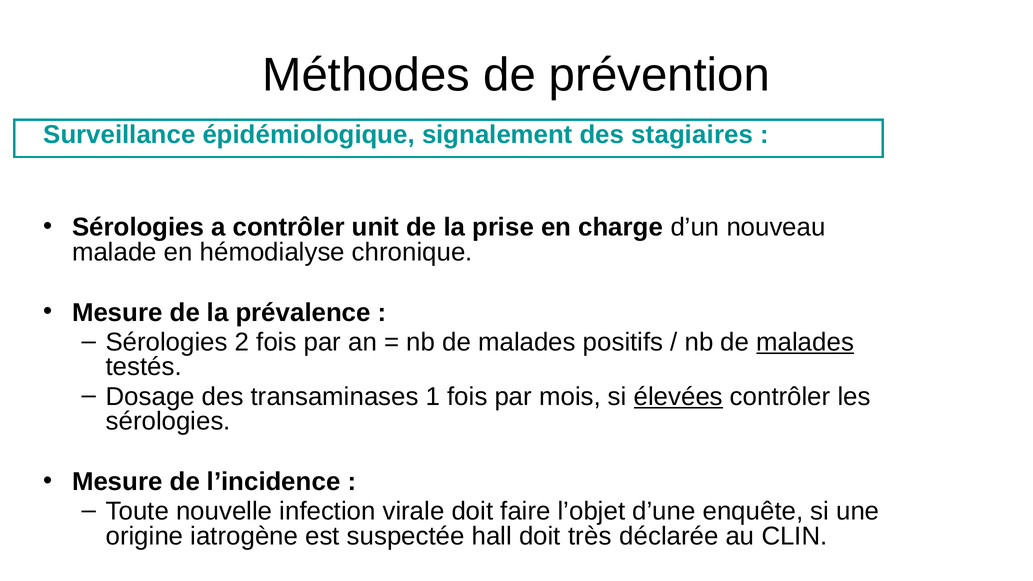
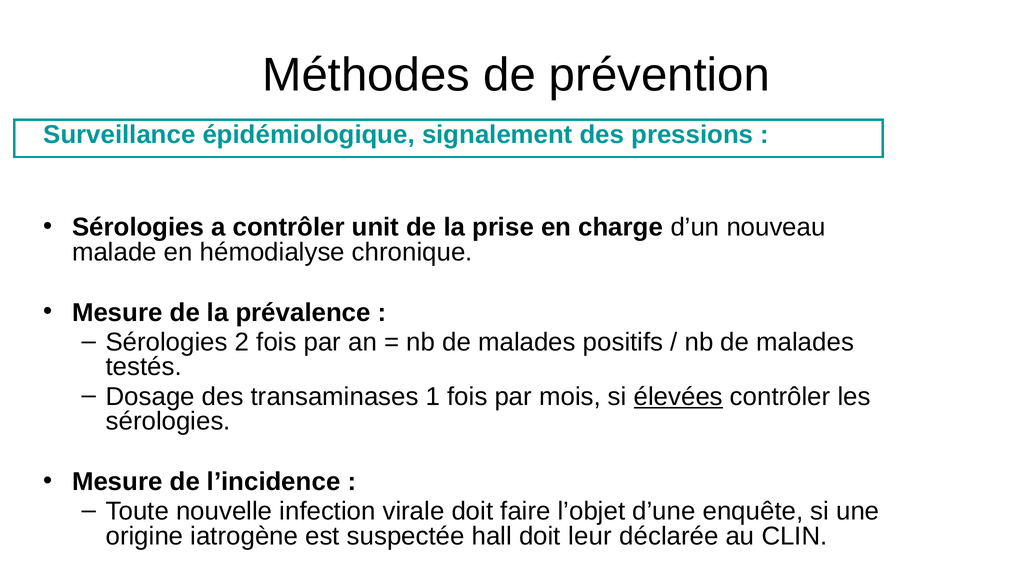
stagiaires: stagiaires -> pressions (692, 135)
malades underline: present -> none (805, 342)
très: très -> leur (590, 536)
